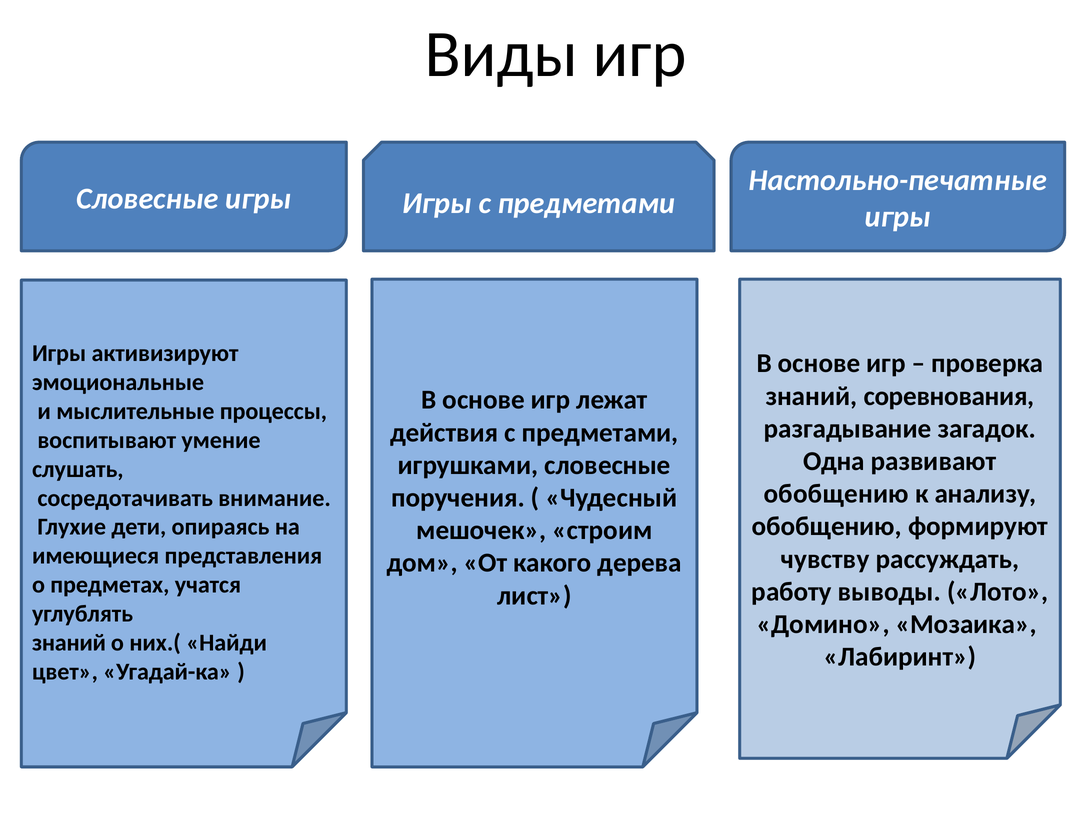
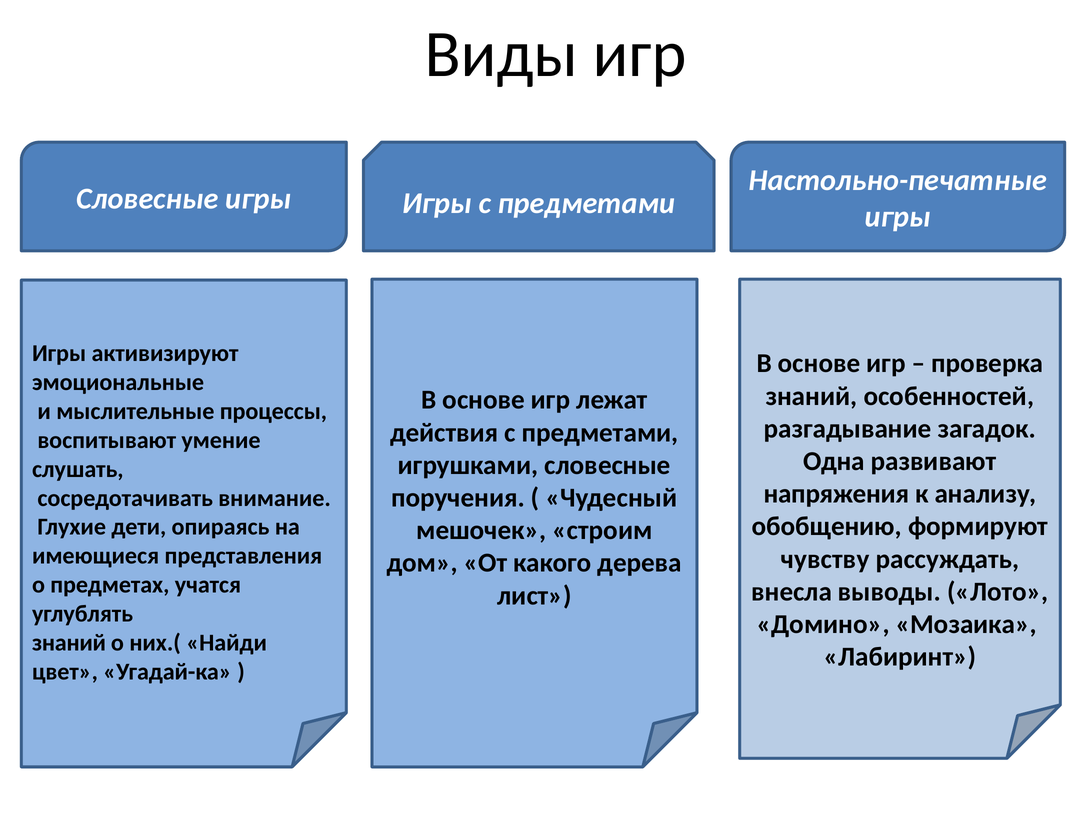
соревнования: соревнования -> особенностей (949, 396)
обобщению: обобщению -> напряжения (836, 494)
работу: работу -> внесла (792, 591)
